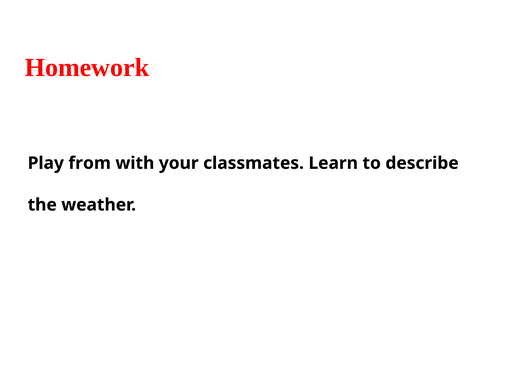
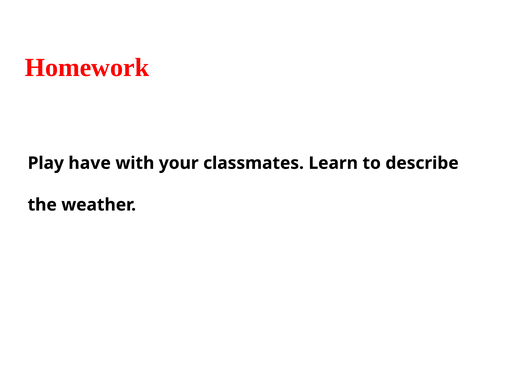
from: from -> have (90, 163)
